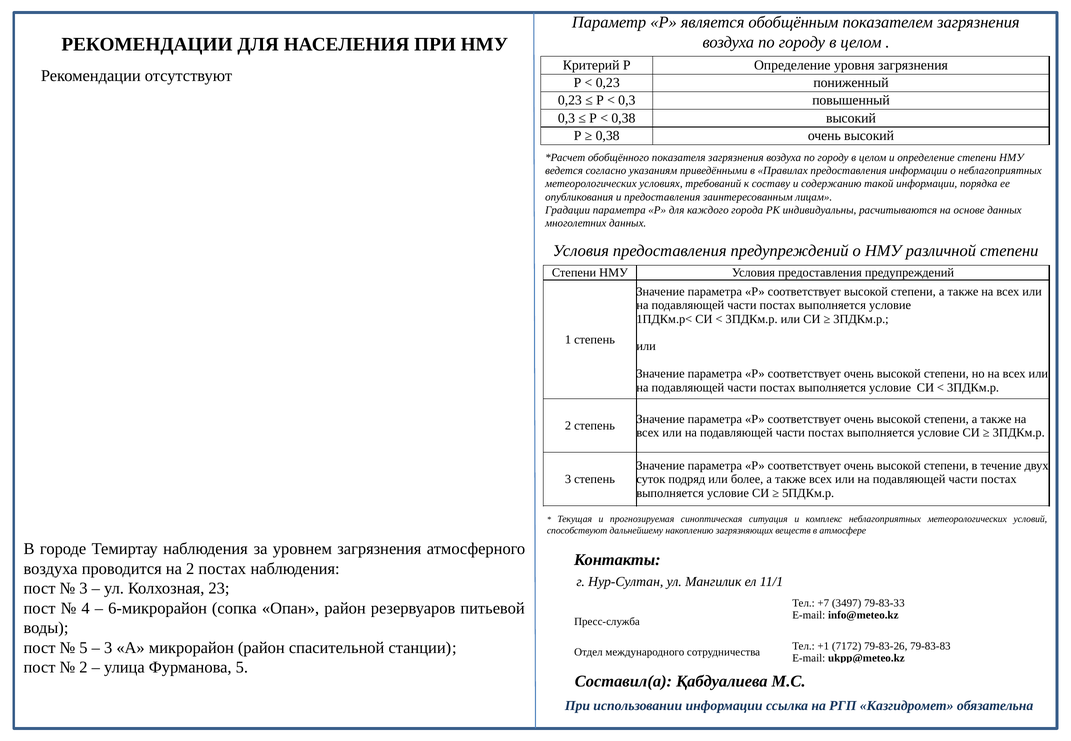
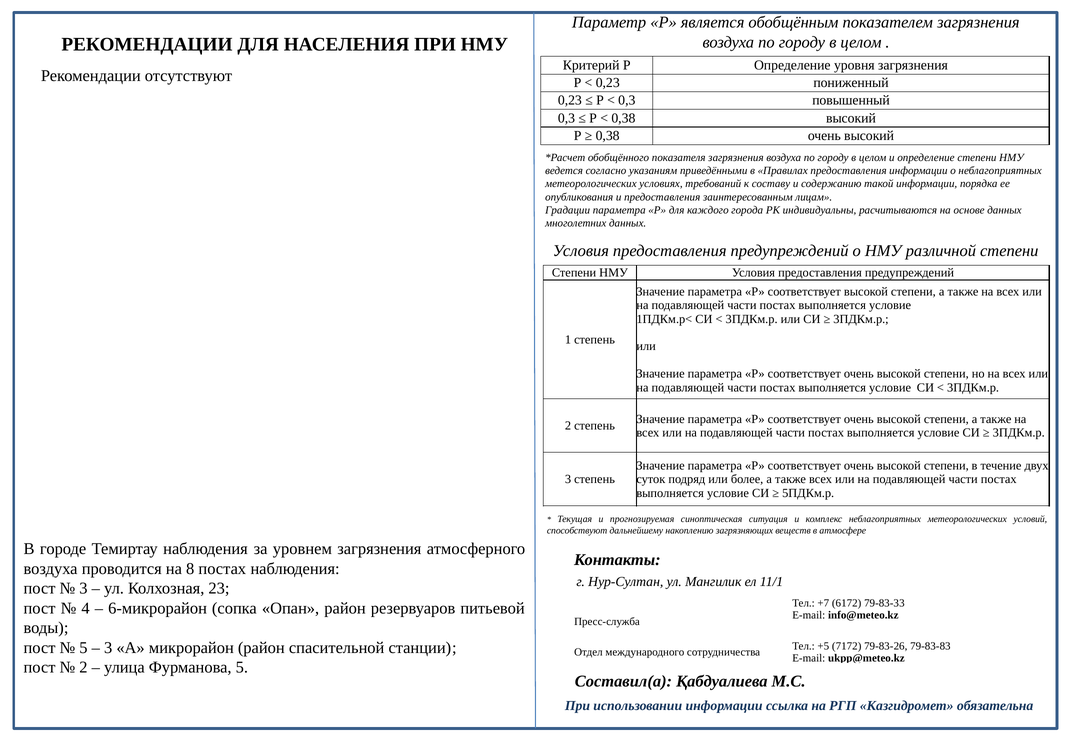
на 2: 2 -> 8 (190, 569)
3497: 3497 -> 6172 (847, 604)
+1: +1 -> +5 (823, 646)
